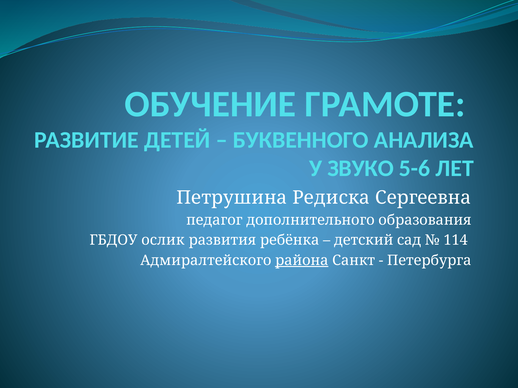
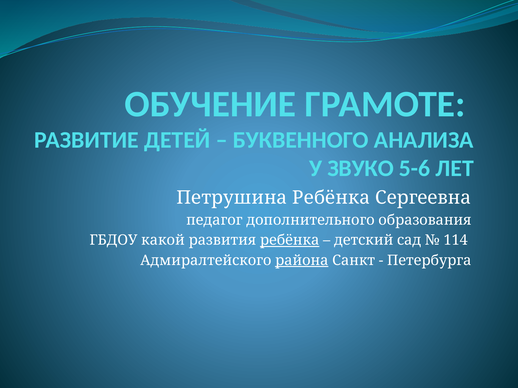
Петрушина Редиска: Редиска -> Ребёнка (331, 198)
ослик: ослик -> какой (163, 241)
ребёнка underline: none -> present (290, 241)
